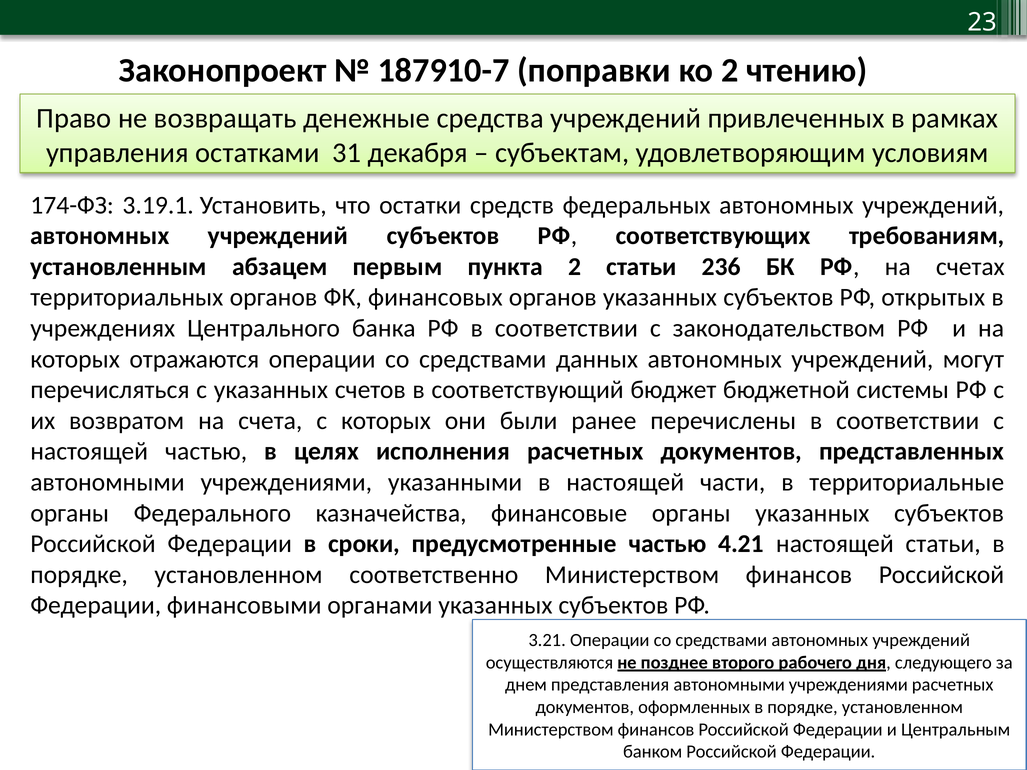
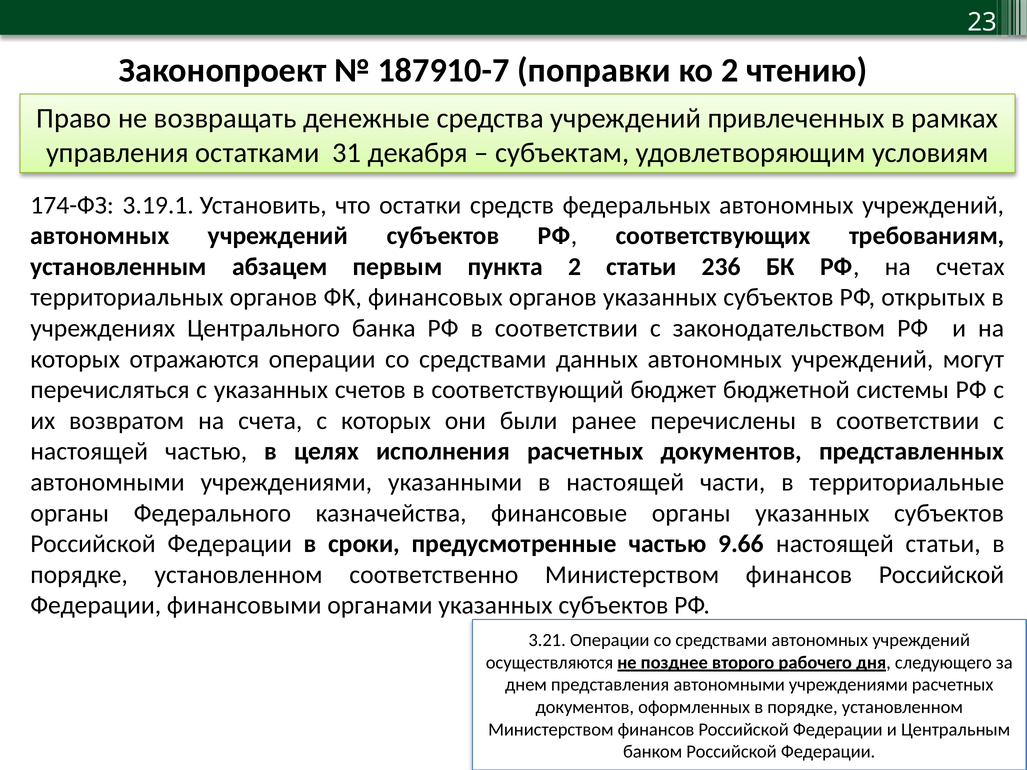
4.21: 4.21 -> 9.66 (741, 544)
